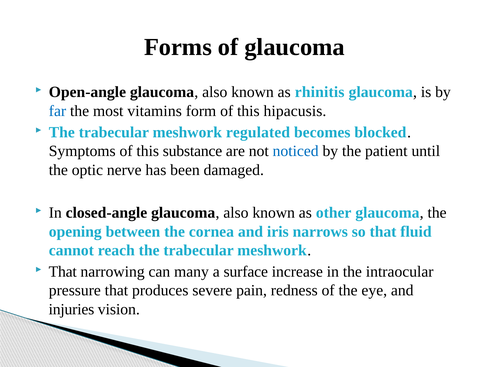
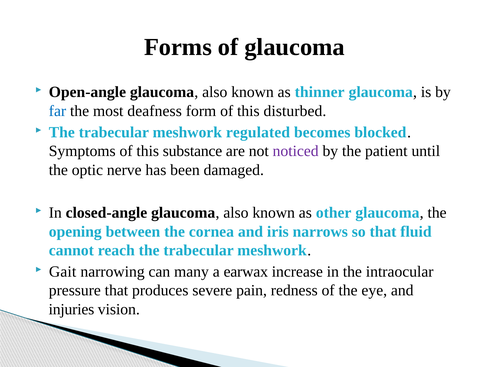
rhinitis: rhinitis -> thinner (320, 92)
vitamins: vitamins -> deafness (155, 111)
hipacusis: hipacusis -> disturbed (295, 111)
noticed colour: blue -> purple (296, 151)
That: That -> Gait (63, 272)
surface: surface -> earwax (246, 272)
